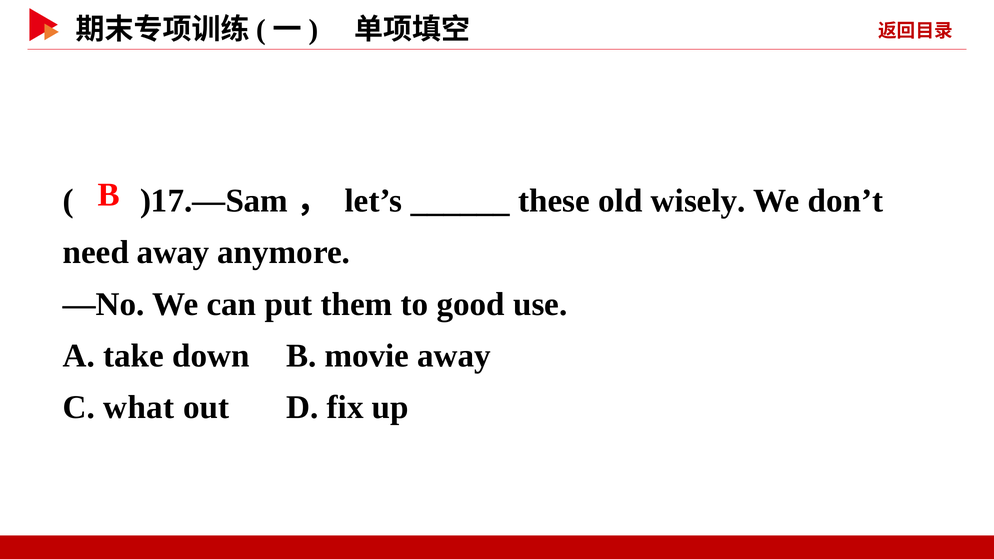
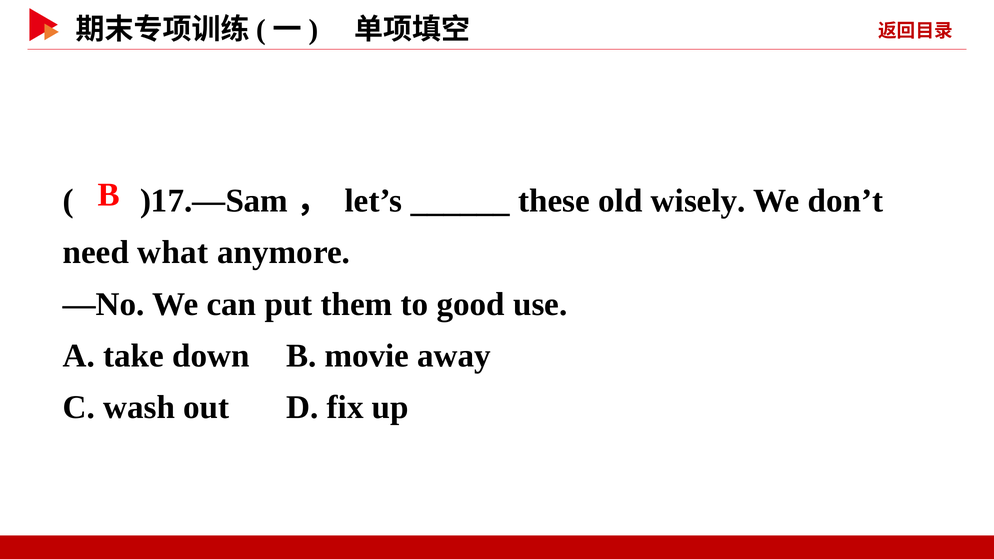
need away: away -> what (173, 253)
what: what -> wash (139, 408)
